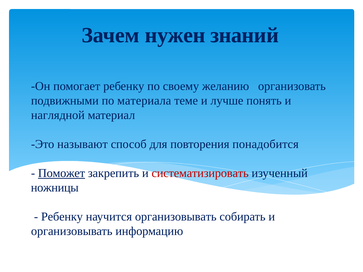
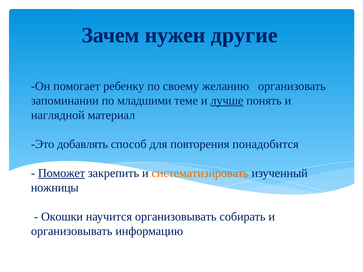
знаний: знаний -> другие (244, 35)
подвижными: подвижными -> запоминании (65, 101)
материала: материала -> младшими (144, 101)
лучше underline: none -> present (227, 101)
называют: называют -> добавлять (83, 144)
систематизировать colour: red -> orange (200, 173)
Ребенку: Ребенку -> Окошки (62, 217)
